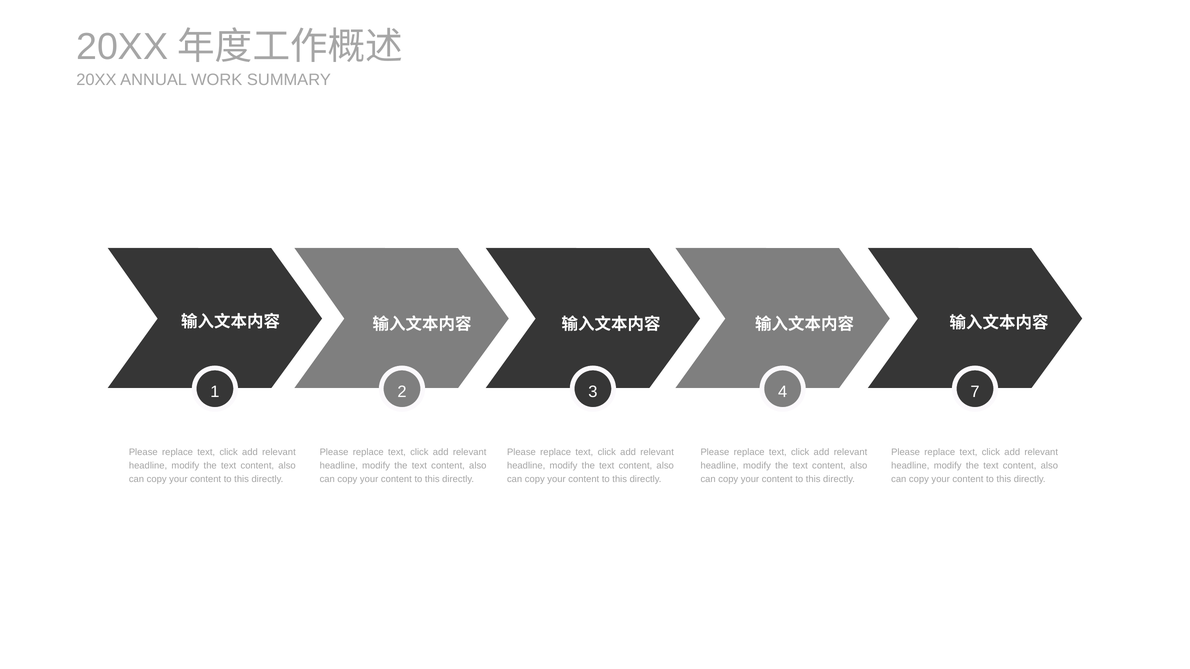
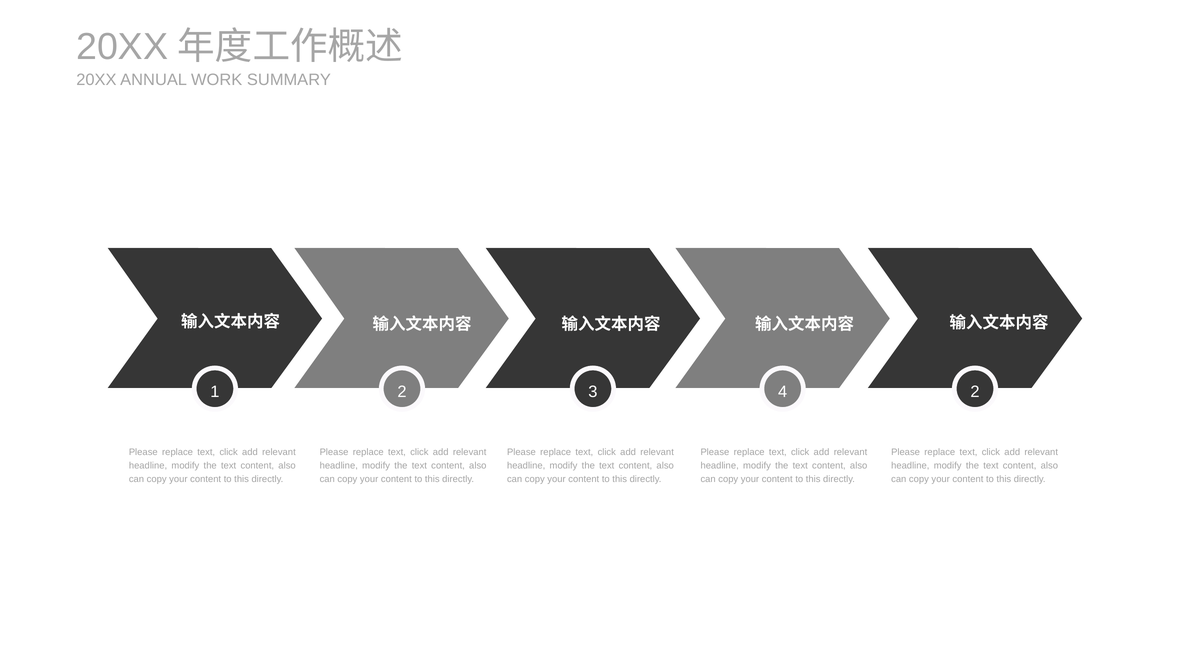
4 7: 7 -> 2 (975, 392)
